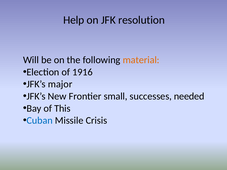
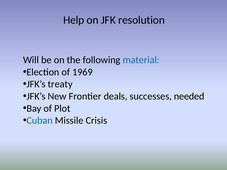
material colour: orange -> blue (141, 60)
1916: 1916 -> 1969 (82, 72)
major: major -> treaty (60, 84)
small: small -> deals (116, 96)
This: This -> Plot (62, 109)
